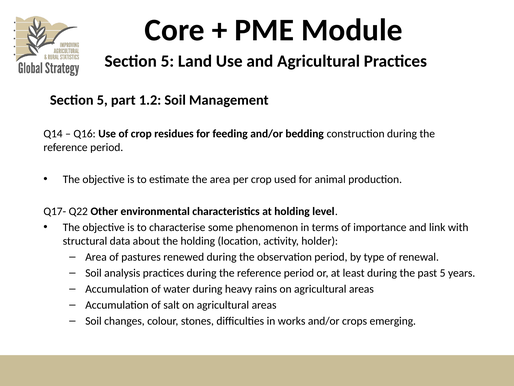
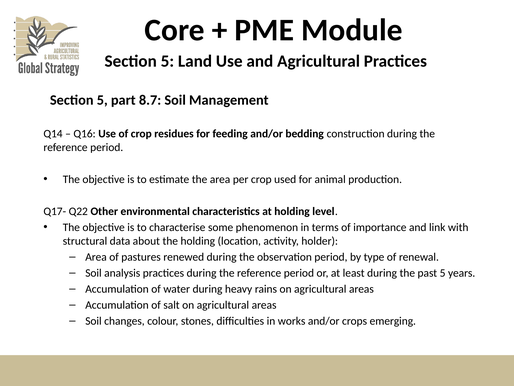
1.2: 1.2 -> 8.7 (150, 100)
